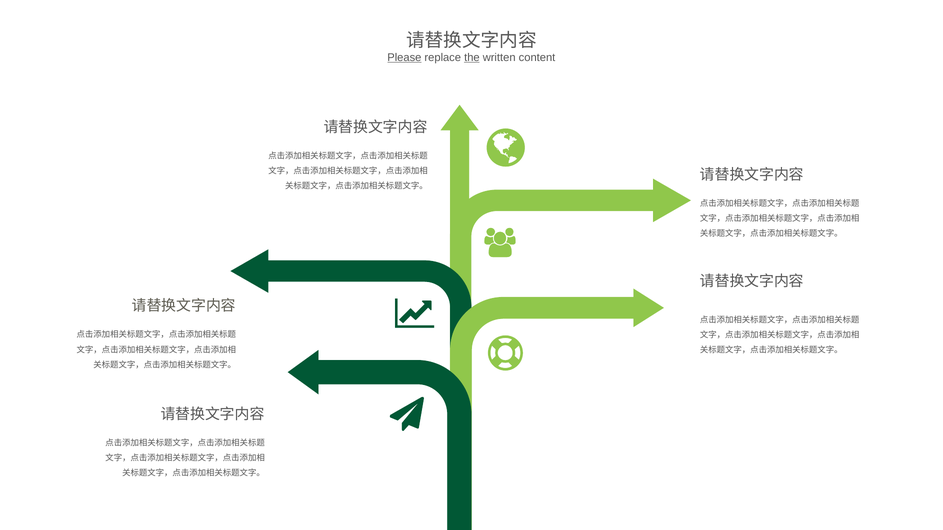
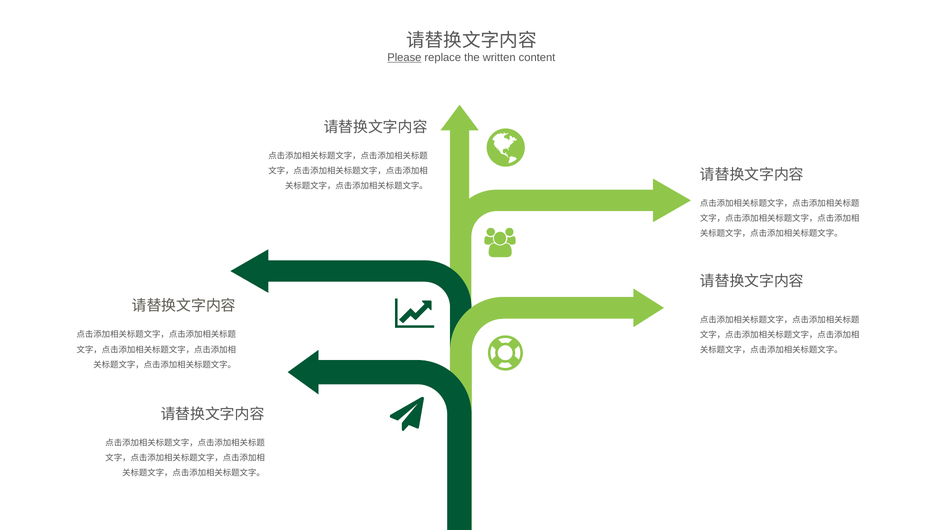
the underline: present -> none (472, 57)
